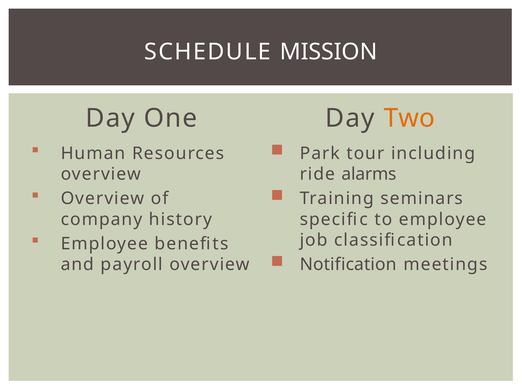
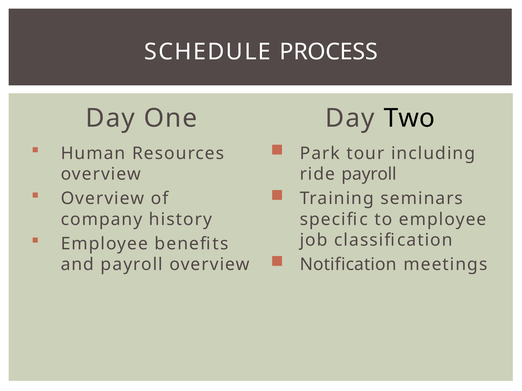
MISSION: MISSION -> PROCESS (329, 52)
Two colour: orange -> black (409, 118)
ride alarms: alarms -> payroll (369, 174)
